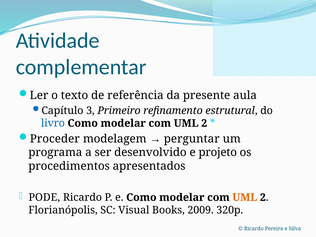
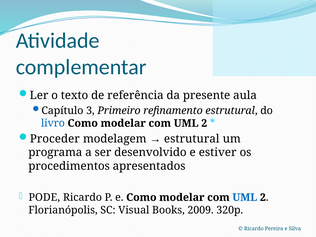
perguntar: perguntar -> estrutural (192, 139)
projeto: projeto -> estiver (218, 152)
UML colour: orange -> blue (245, 197)
